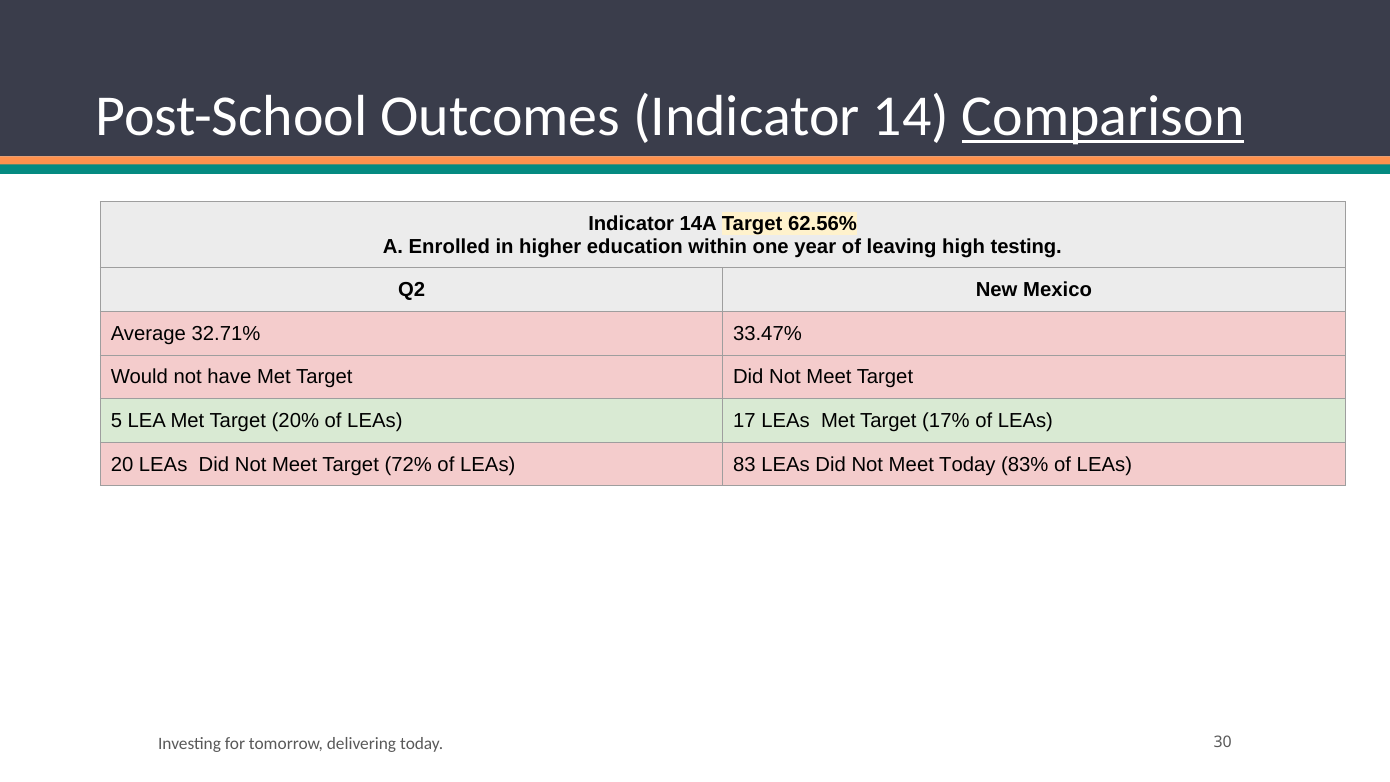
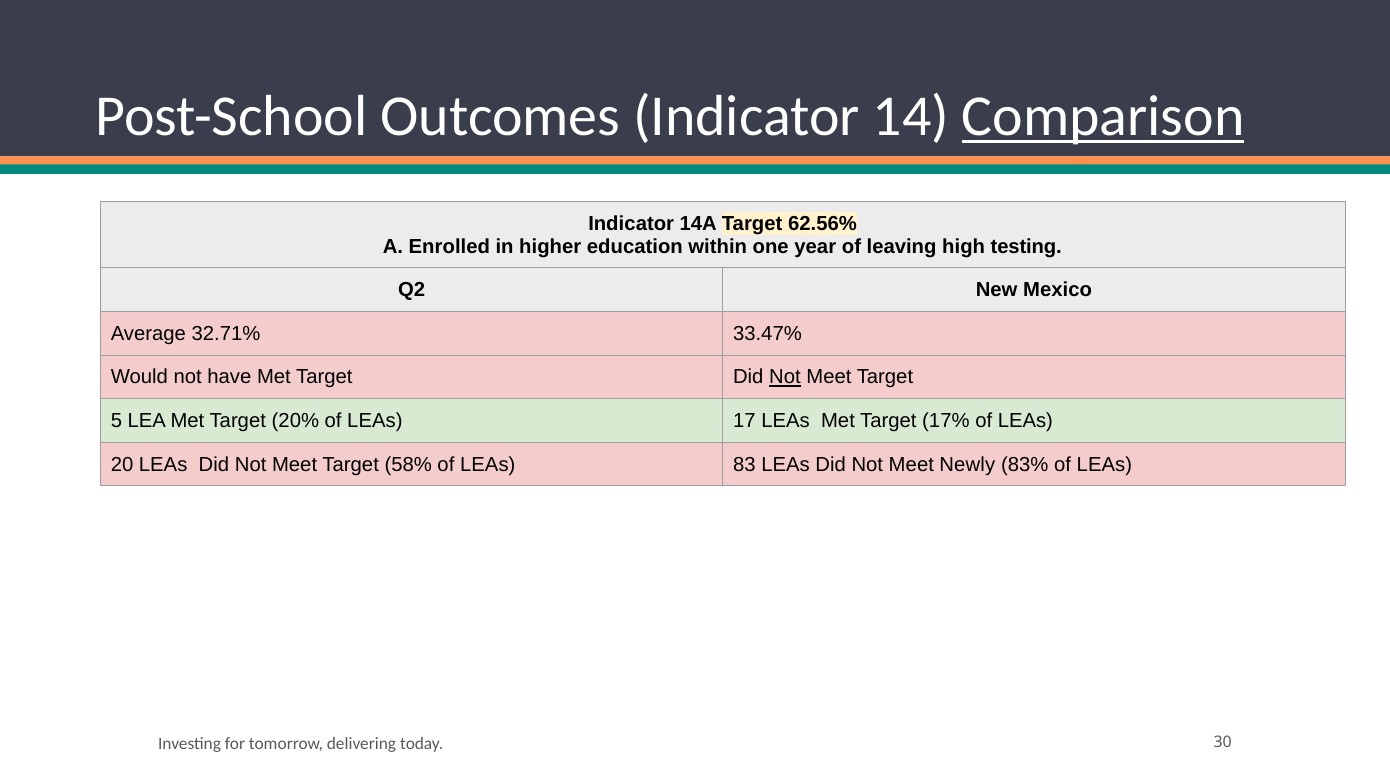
Not underline: none -> present (785, 377)
72%: 72% -> 58% (408, 464)
Meet Today: Today -> Newly (967, 464)
